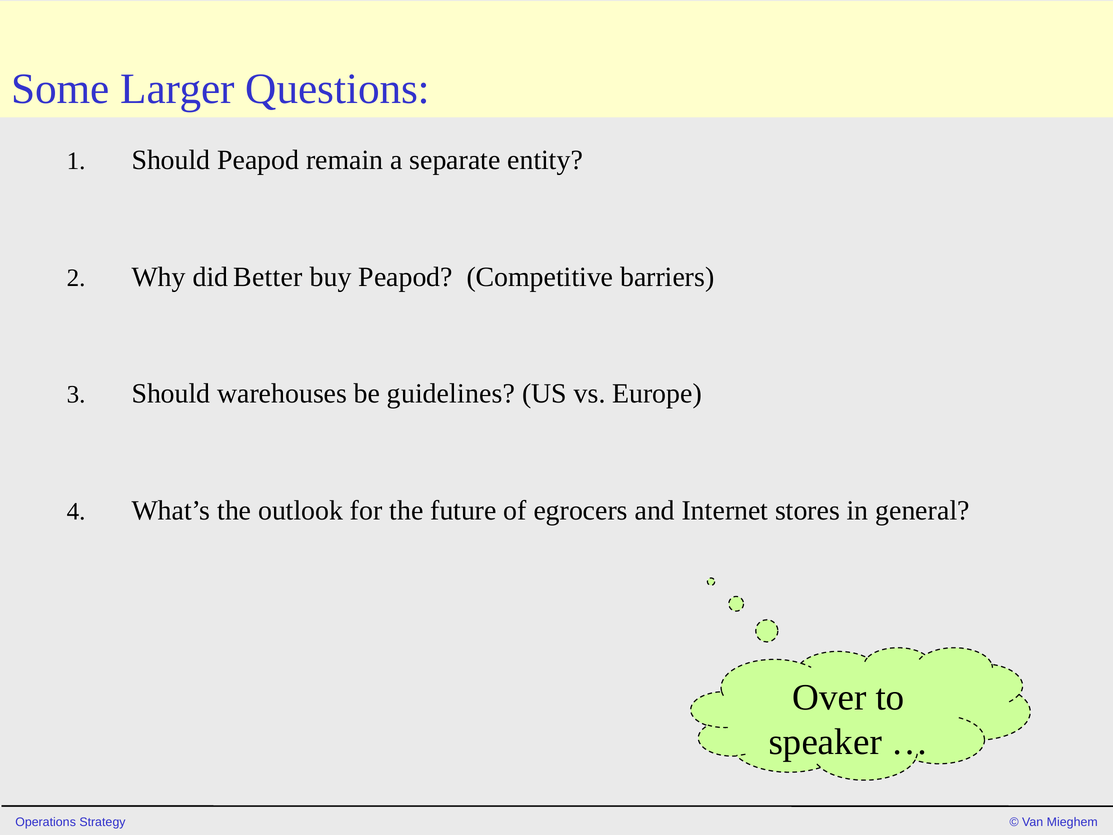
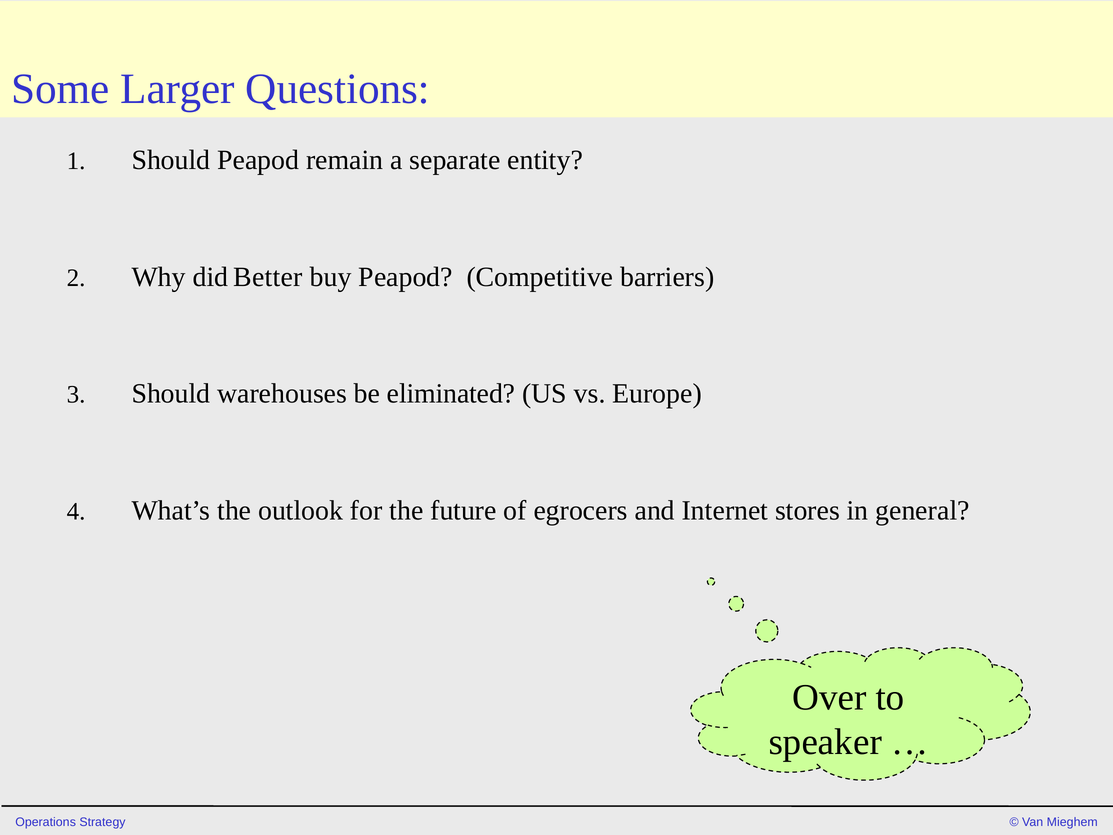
guidelines: guidelines -> eliminated (451, 394)
